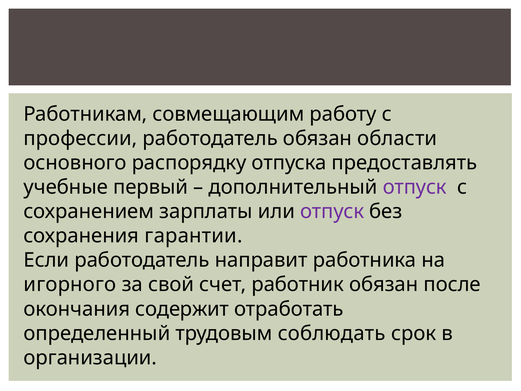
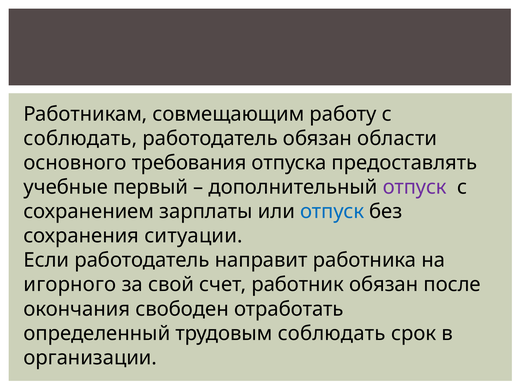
профессии: профессии -> соблюдать (80, 138)
распорядку: распорядку -> требования (189, 163)
отпуск colour: purple -> blue (332, 211)
гарантии: гарантии -> ситуации (194, 236)
содержит: содержит -> свободен (182, 309)
